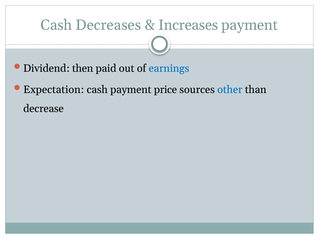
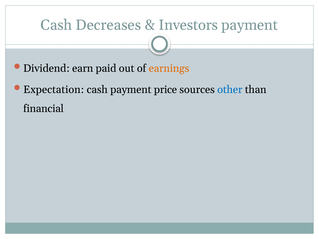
Increases: Increases -> Investors (188, 25)
then: then -> earn (83, 68)
earnings colour: blue -> orange (169, 68)
decrease: decrease -> financial (44, 109)
